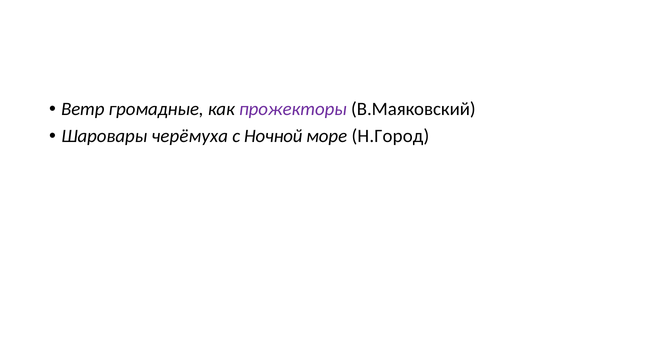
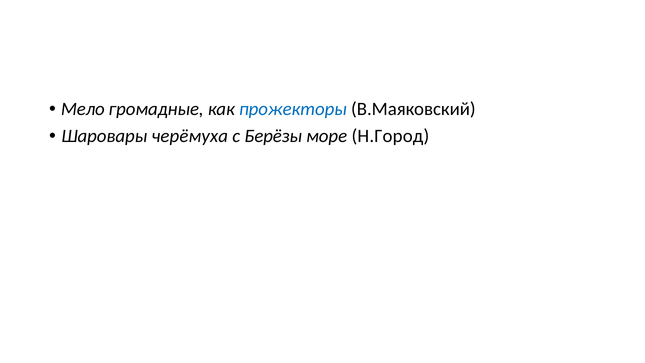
Ветр: Ветр -> Мело (83, 109)
прожекторы colour: purple -> blue (293, 109)
Ночной: Ночной -> Берёзы (273, 136)
